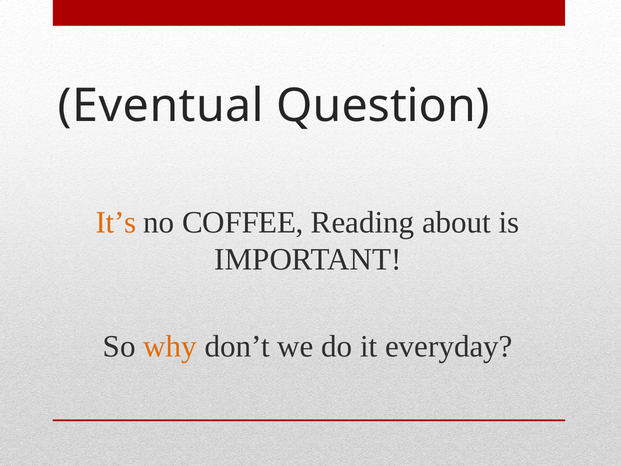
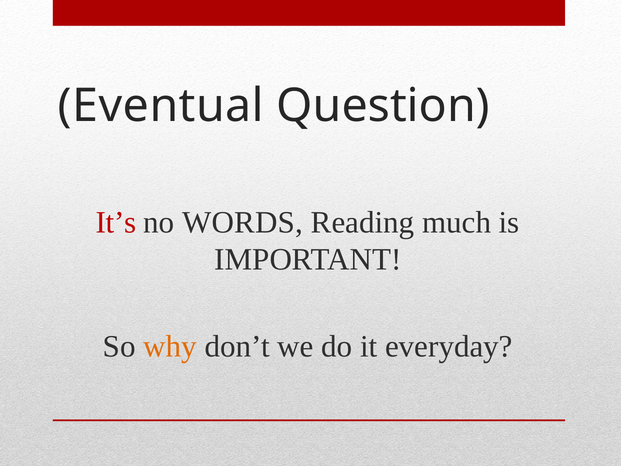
It’s colour: orange -> red (116, 222)
COFFEE: COFFEE -> WORDS (243, 222)
about: about -> much (457, 222)
